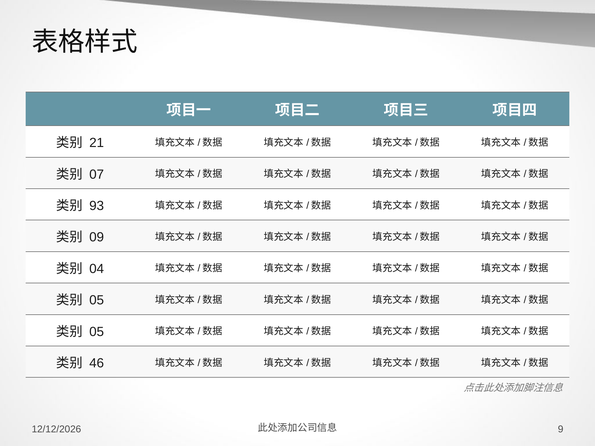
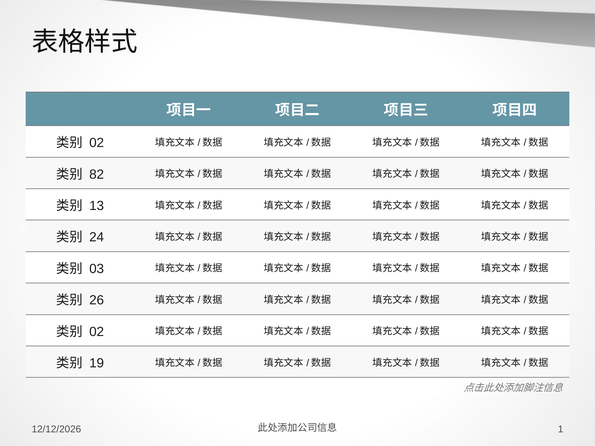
21: 21 -> 02 (97, 143)
07: 07 -> 82 (97, 174)
93: 93 -> 13 (97, 206)
09: 09 -> 24 (97, 237)
04: 04 -> 03 (97, 269)
05: 05 -> 26 (97, 300)
05: 05 -> 02 (97, 332)
46: 46 -> 19 (97, 363)
9: 9 -> 1 (561, 429)
